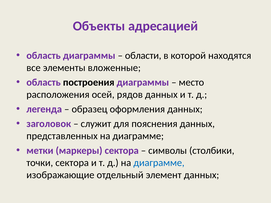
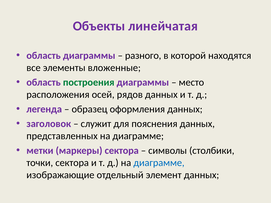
адресацией: адресацией -> линейчатая (163, 26)
области: области -> разного (143, 56)
построения colour: black -> green (89, 82)
